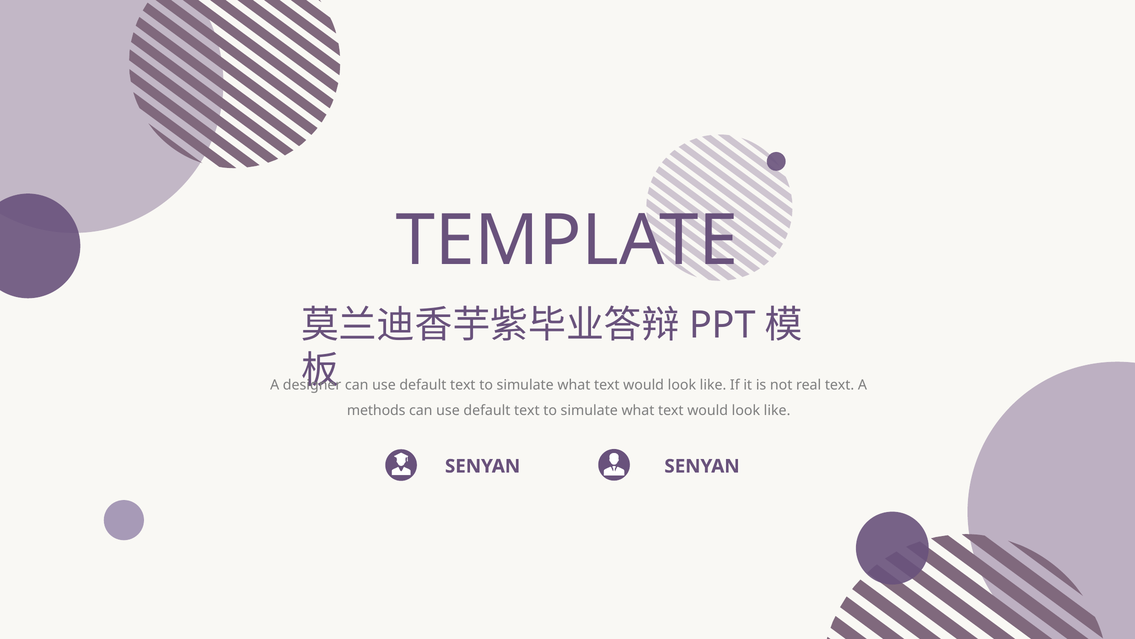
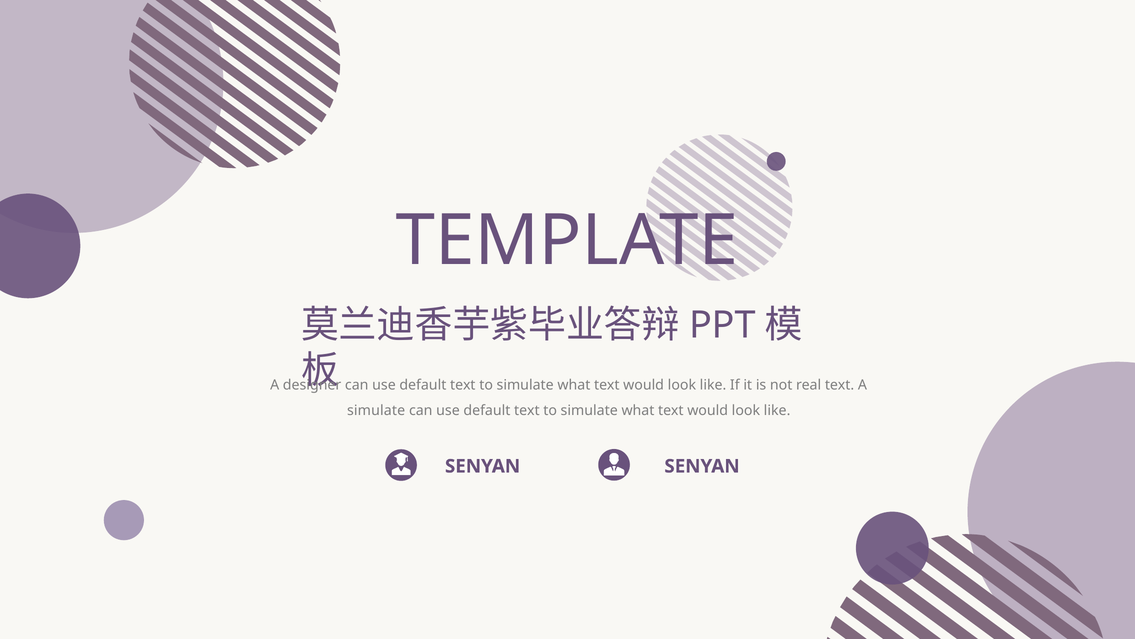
methods: methods -> simulate (376, 410)
